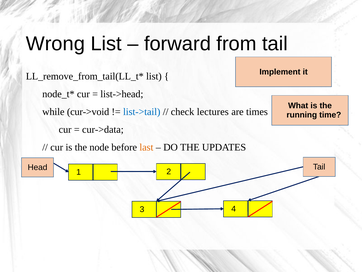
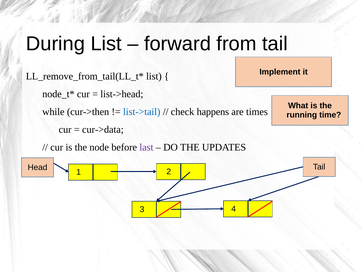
Wrong: Wrong -> During (55, 44)
cur->void: cur->void -> cur->then (88, 112)
lectures: lectures -> happens (213, 112)
last colour: orange -> purple (146, 147)
